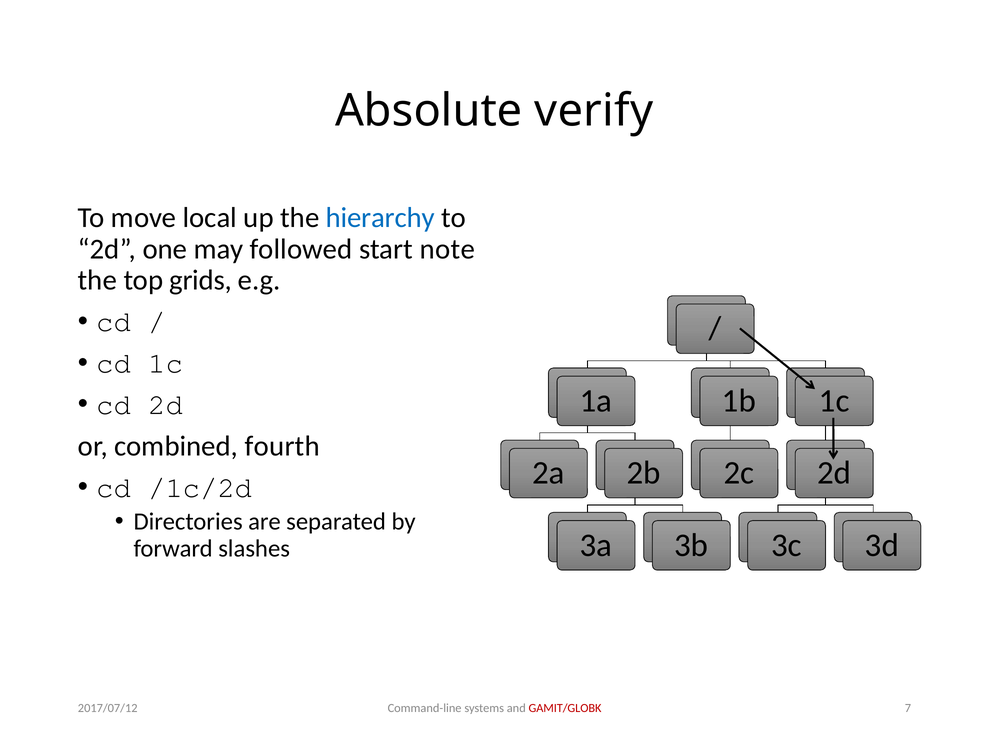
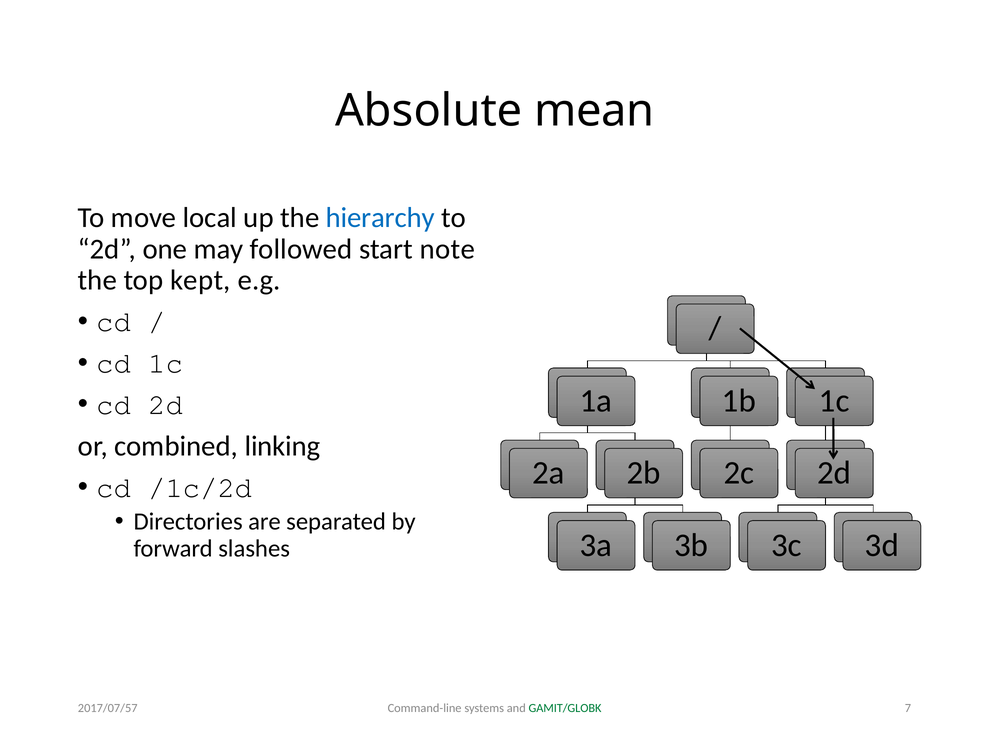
verify: verify -> mean (594, 111)
grids: grids -> kept (200, 280)
fourth: fourth -> linking (282, 446)
GAMIT/GLOBK colour: red -> green (565, 708)
2017/07/12: 2017/07/12 -> 2017/07/57 (108, 708)
